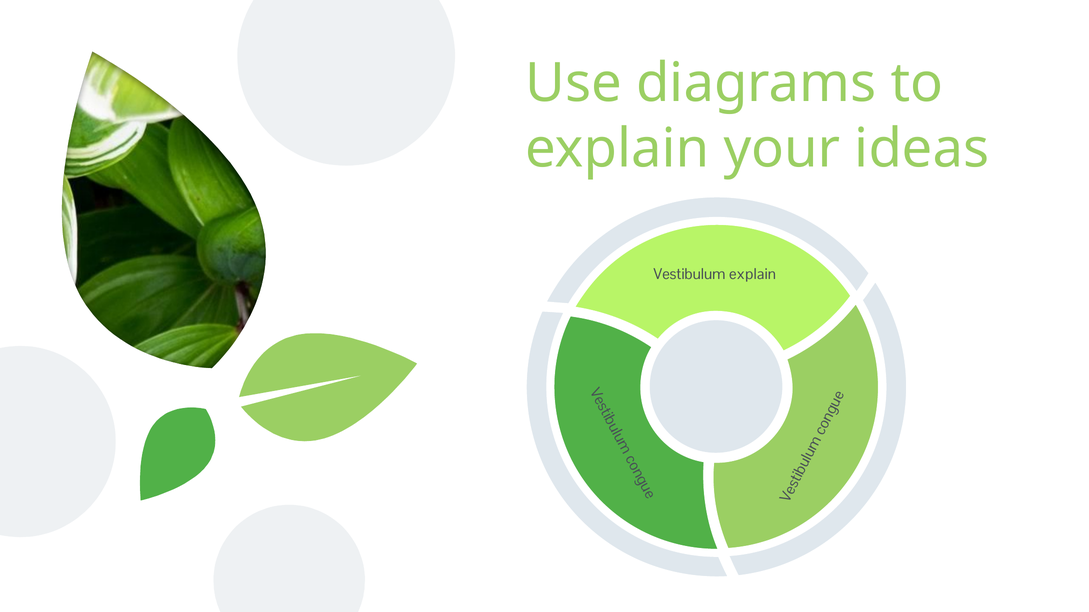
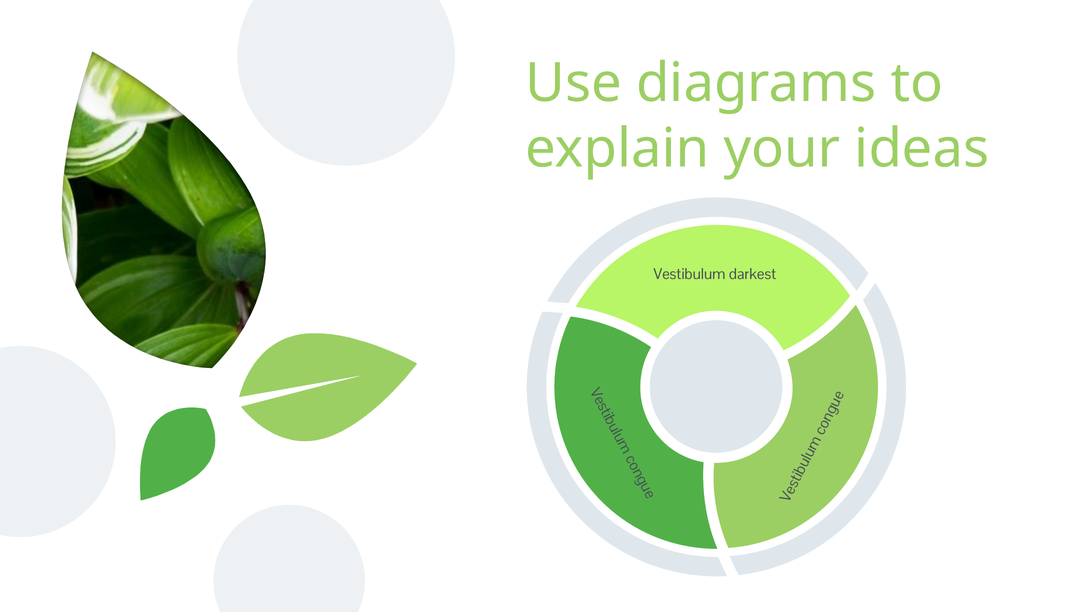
Vestibulum explain: explain -> darkest (753, 274)
